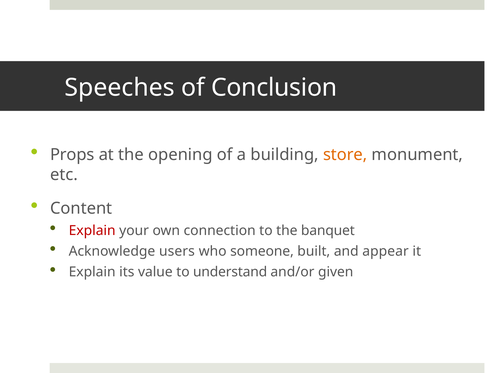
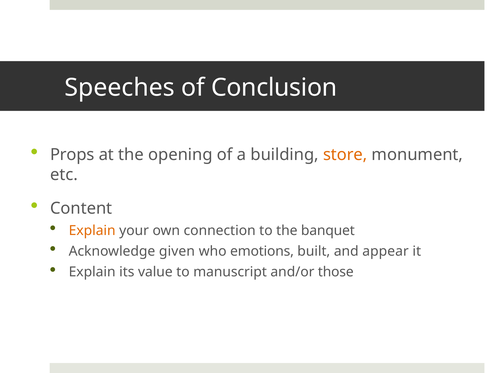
Explain colour: red -> orange (92, 230)
users: users -> given (177, 251)
someone: someone -> emotions (262, 251)
understand: understand -> manuscript (230, 272)
given: given -> those (336, 272)
